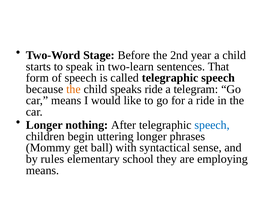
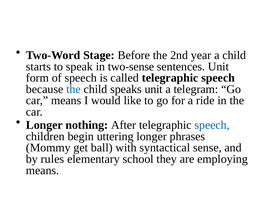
two-learn: two-learn -> two-sense (131, 67)
sentences That: That -> Unit (218, 67)
the colour: orange -> blue (74, 89)
speaks ride: ride -> unit (154, 89)
